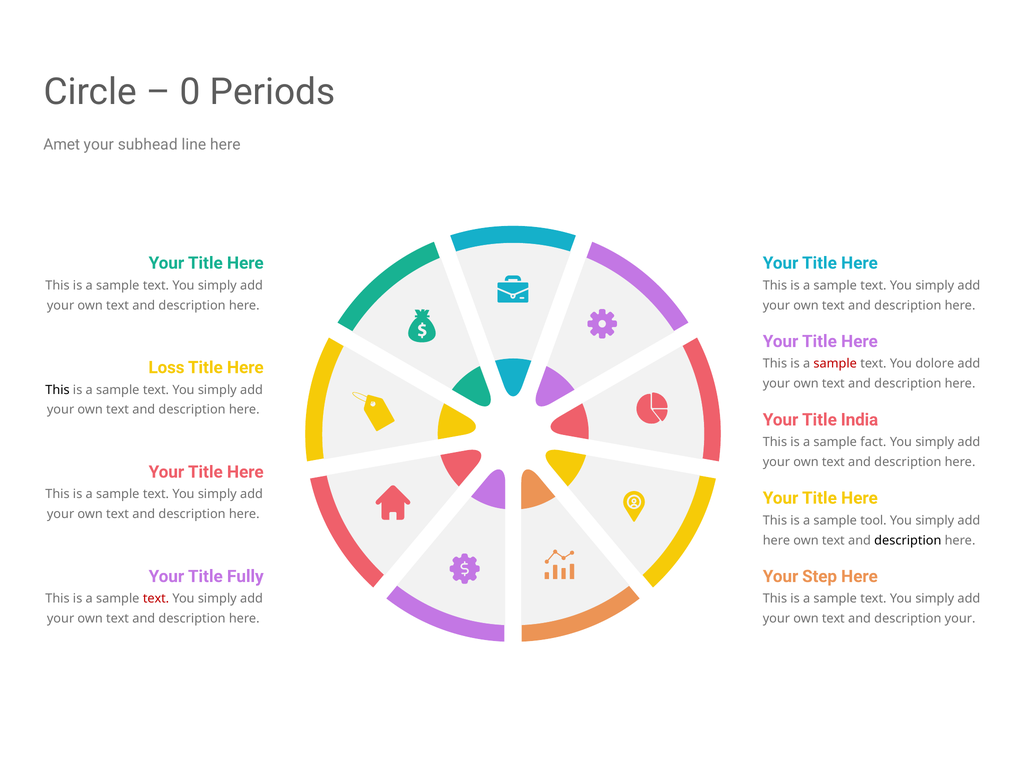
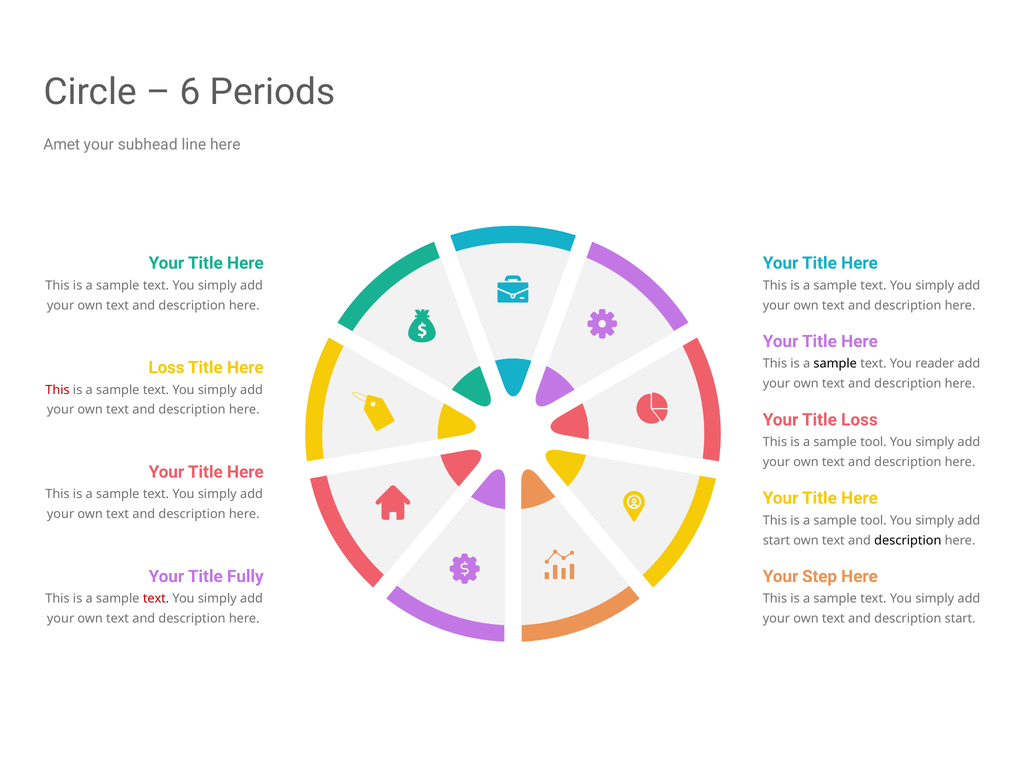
0: 0 -> 6 (190, 92)
sample colour: red -> black (835, 363)
dolore: dolore -> reader (935, 363)
This colour: black -> red (57, 390)
Title India: India -> Loss (859, 420)
fact: fact -> tool (873, 442)
here: here -> start (776, 540)
description your: your -> start (960, 618)
